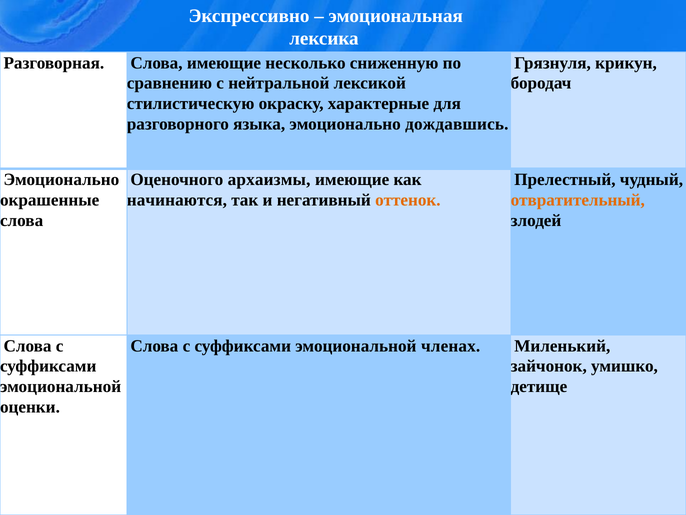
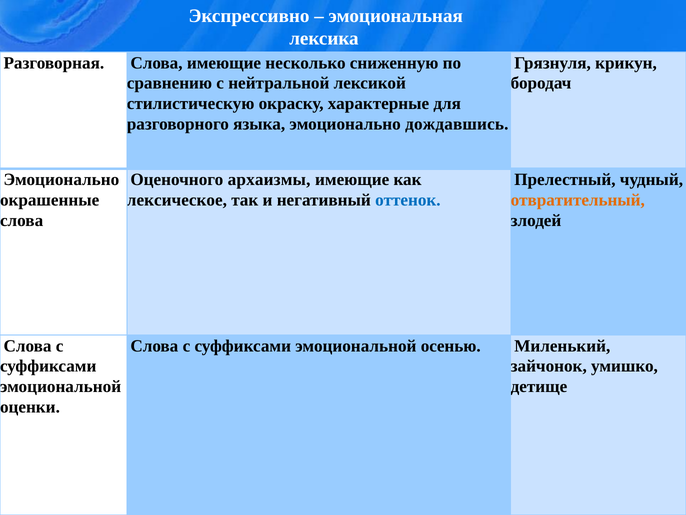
начинаются: начинаются -> лексическое (177, 200)
оттенок colour: orange -> blue (408, 200)
членах: членах -> осенью (451, 346)
